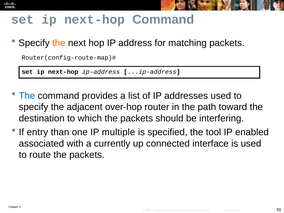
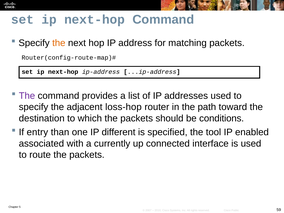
The colour: blue -> purple (27, 96)
over-hop: over-hop -> loss-hop (123, 107)
interfering: interfering -> conditions (222, 118)
multiple: multiple -> different (119, 132)
